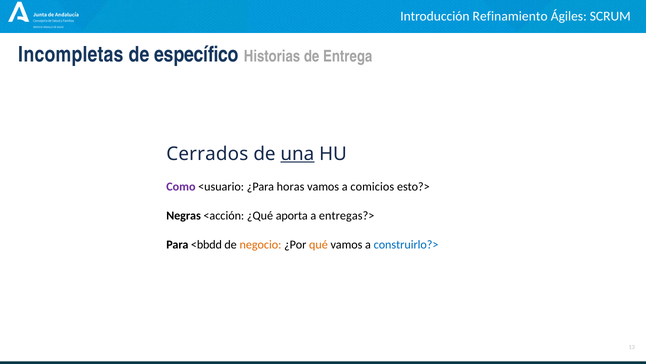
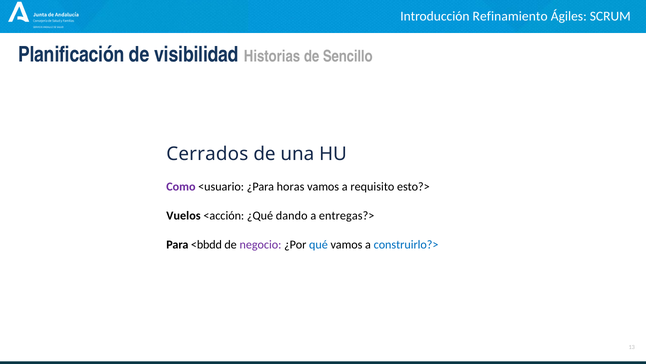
Incompletas: Incompletas -> Planificación (71, 55)
específico: específico -> visibilidad (197, 55)
Entrega: Entrega -> Sencillo (348, 56)
una underline: present -> none (297, 154)
comicios: comicios -> requisito (372, 186)
Negras: Negras -> Vuelos (183, 215)
aporta: aporta -> dando (292, 215)
negocio colour: orange -> purple (260, 245)
qué colour: orange -> blue (318, 245)
